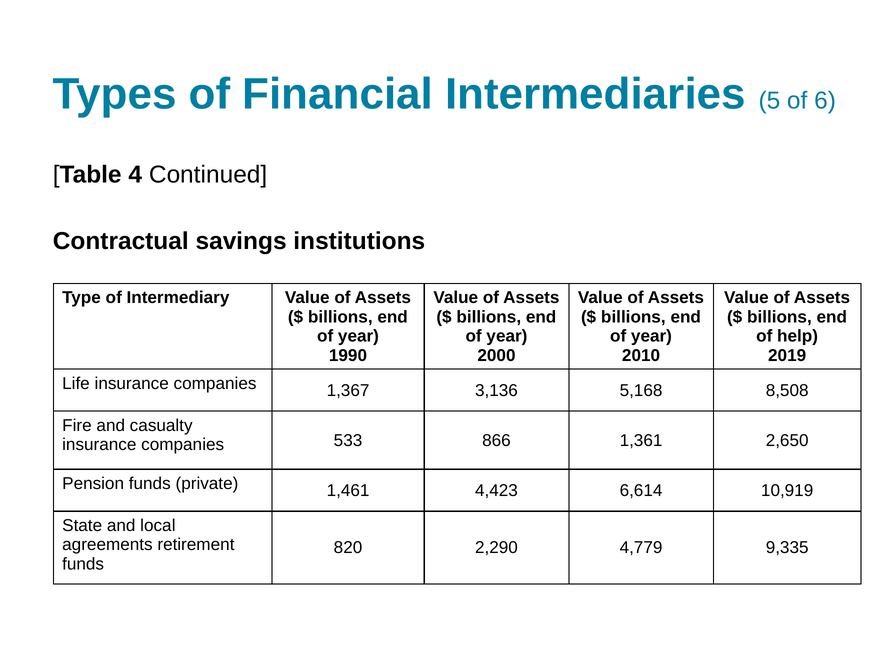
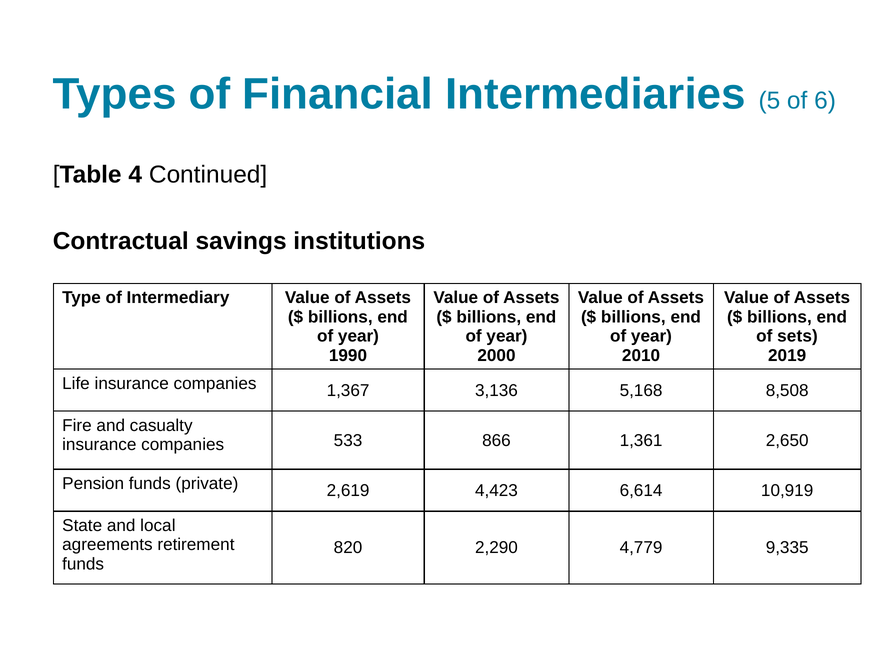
help: help -> sets (797, 336)
1,461: 1,461 -> 2,619 (348, 491)
